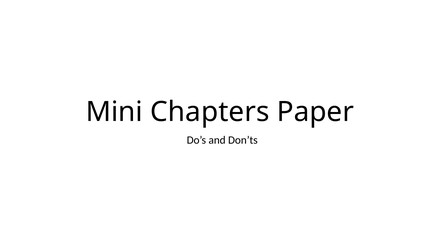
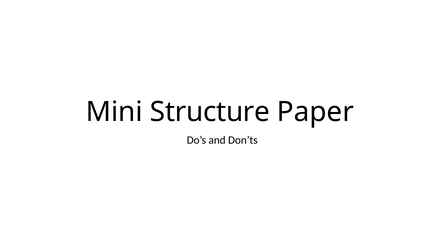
Chapters: Chapters -> Structure (210, 112)
